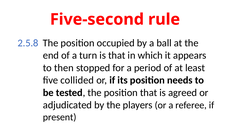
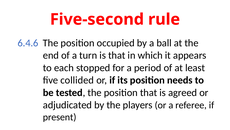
2.5.8: 2.5.8 -> 6.4.6 (28, 43)
then: then -> each (64, 67)
